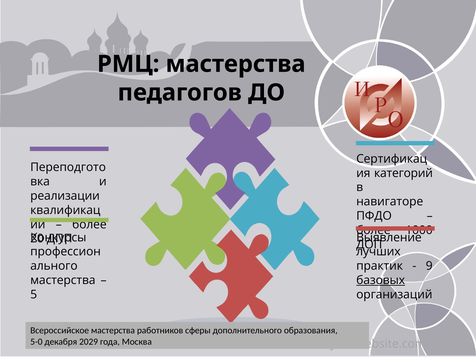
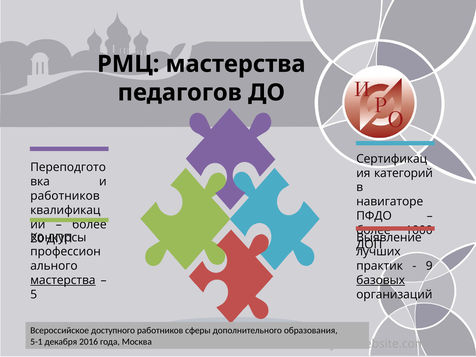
реализации: реализации -> работников (65, 196)
мастерства underline: none -> present (63, 280)
Всероссийское мастерства: мастерства -> доступного (113, 331)
5-0: 5-0 -> 5-1 (36, 342)
2029: 2029 -> 2016 (89, 342)
